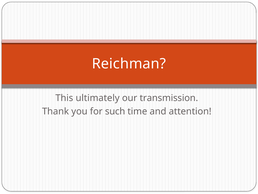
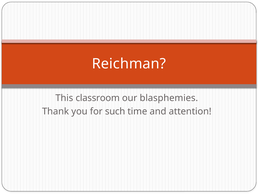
ultimately: ultimately -> classroom (98, 98)
transmission: transmission -> blasphemies (169, 98)
